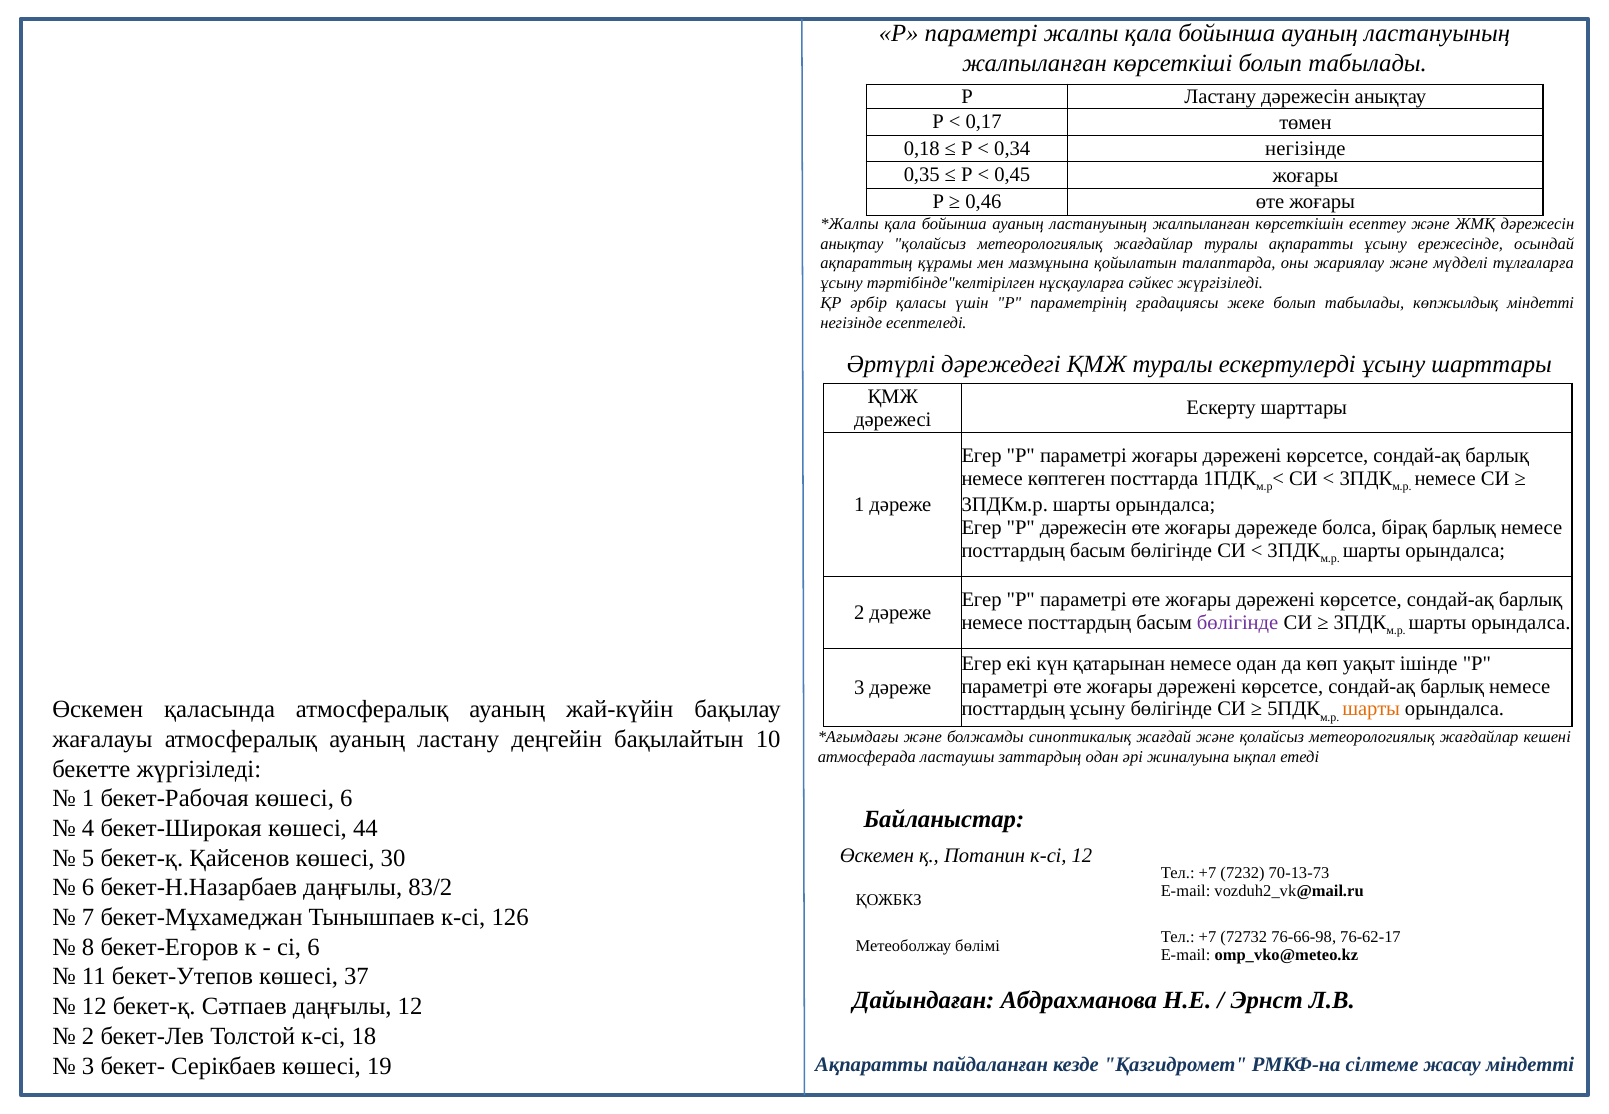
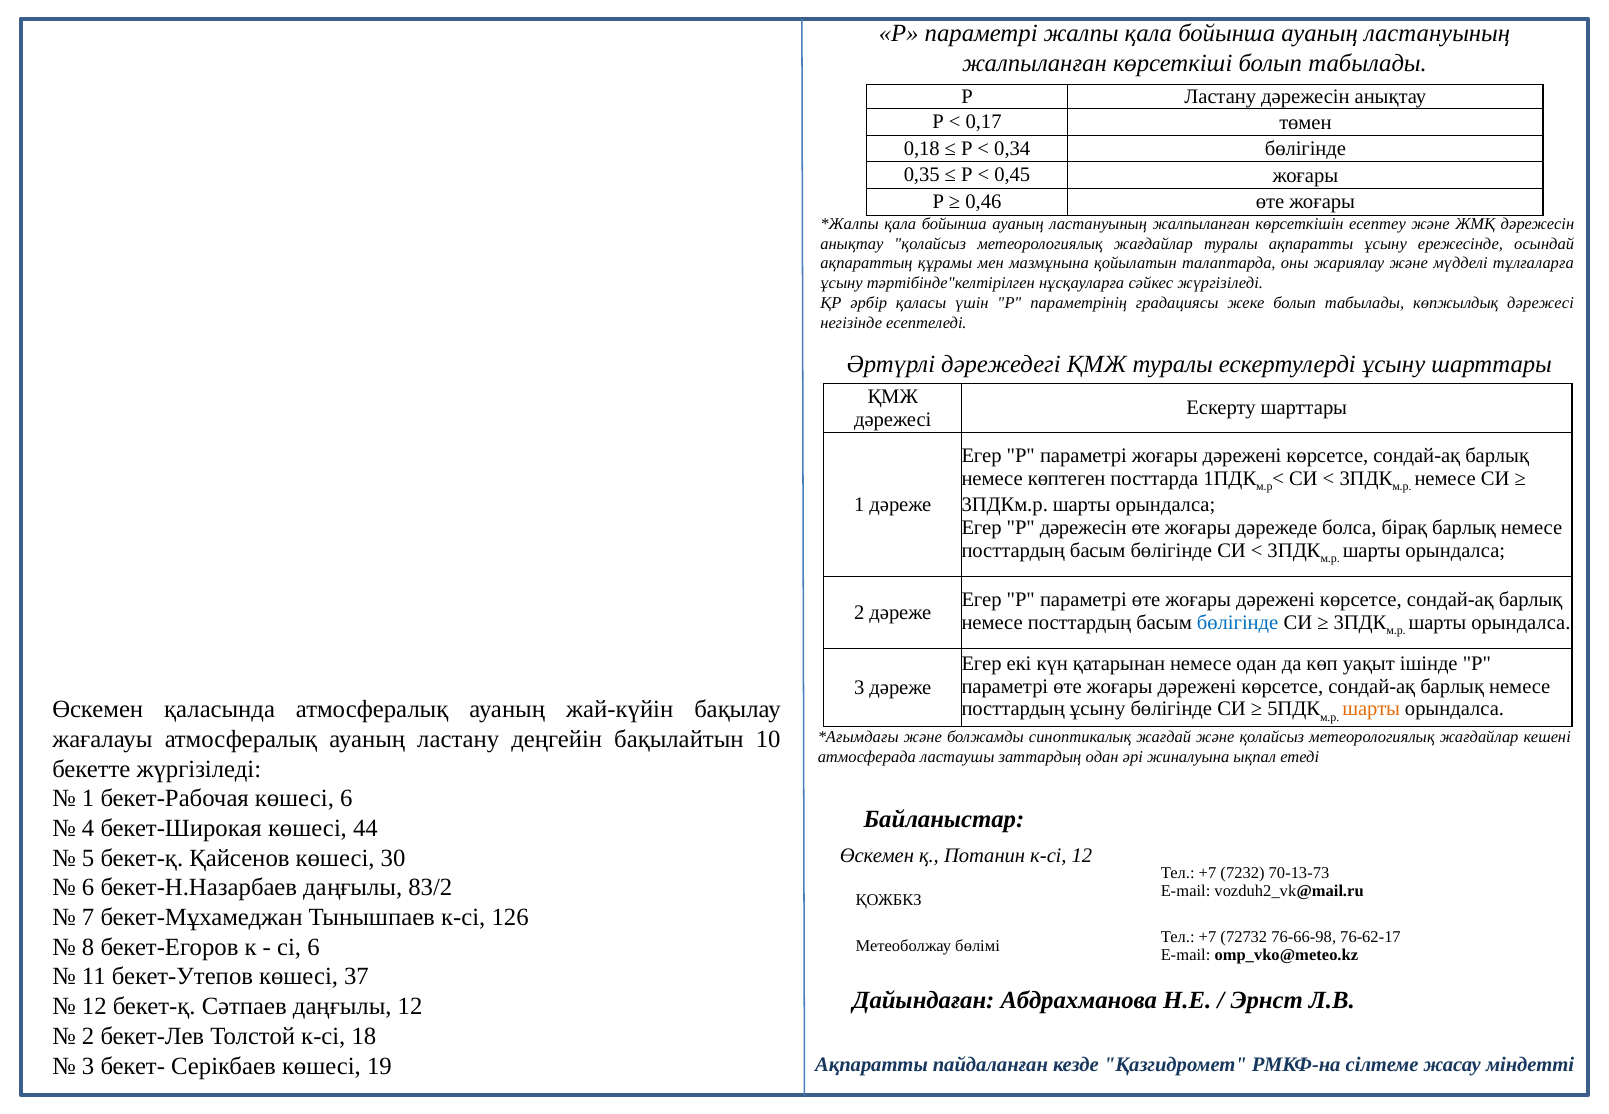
0,34 негізінде: негізінде -> бөлігінде (1305, 149)
көпжылдық міндетті: міндетті -> дәрежесі (1541, 303)
бөлігінде colour: purple -> blue (1238, 623)
